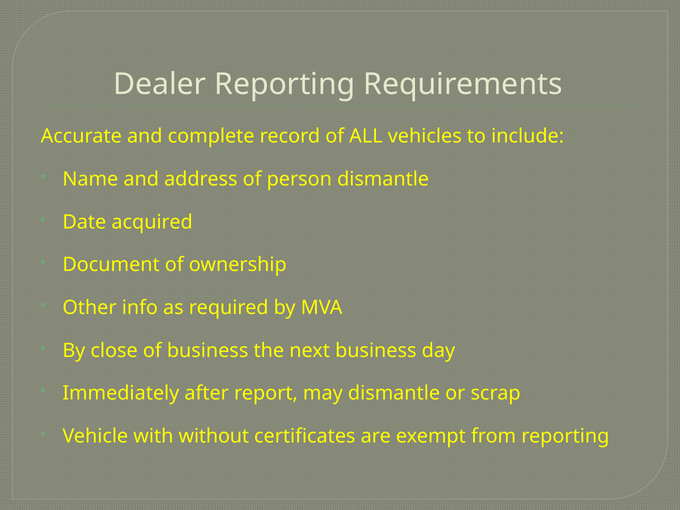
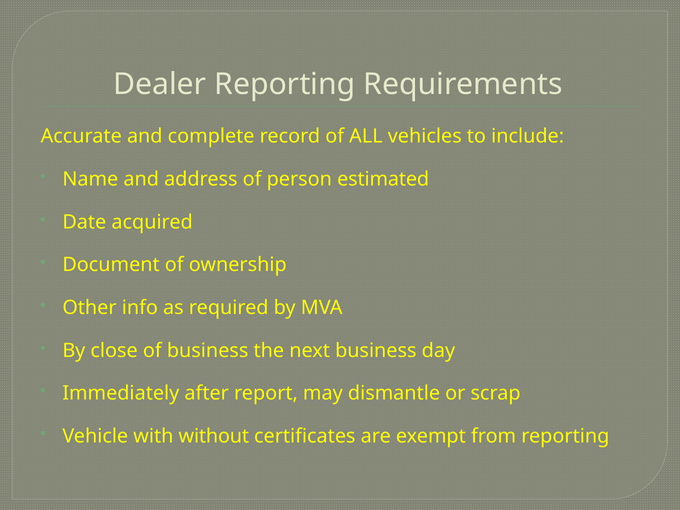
person dismantle: dismantle -> estimated (383, 179)
